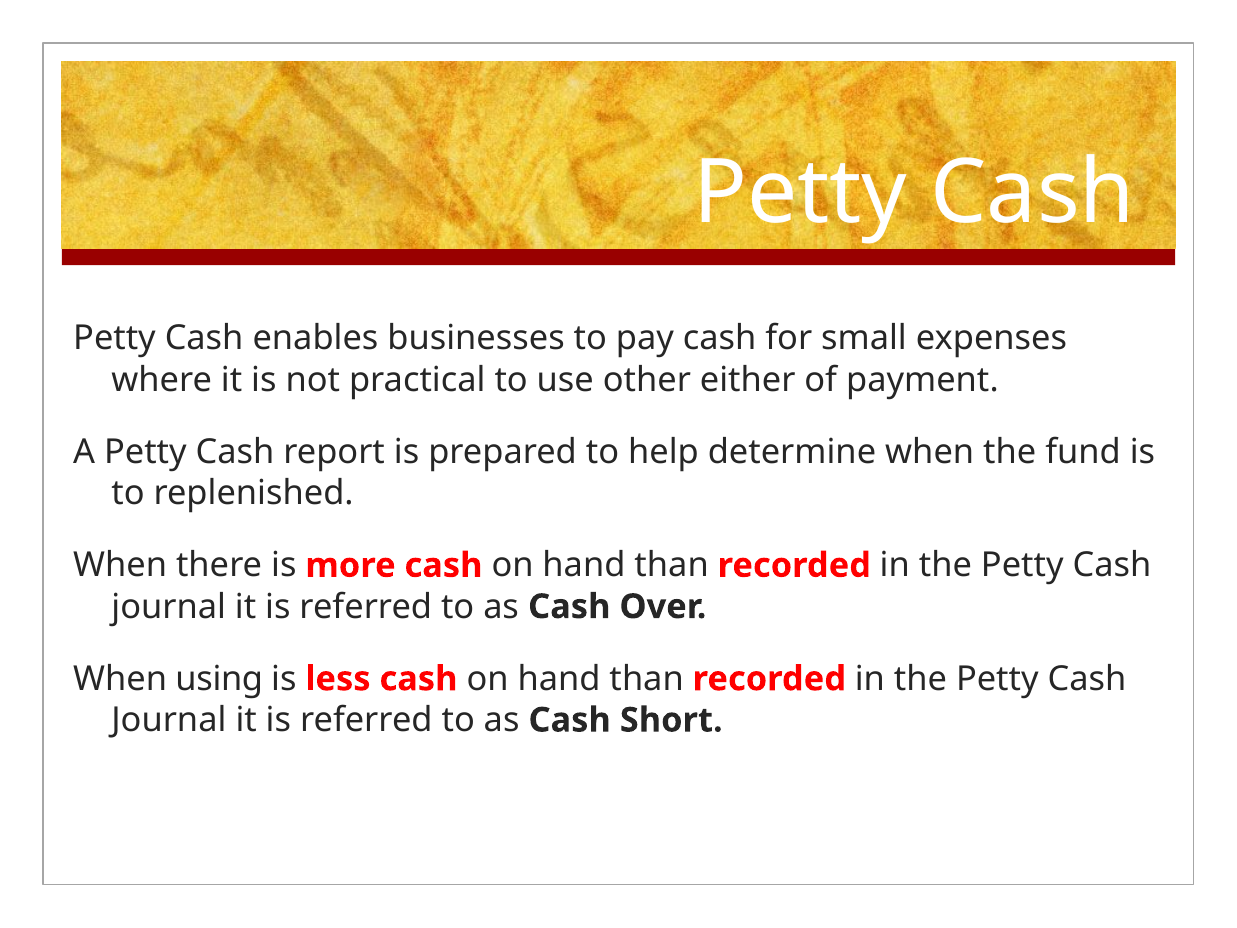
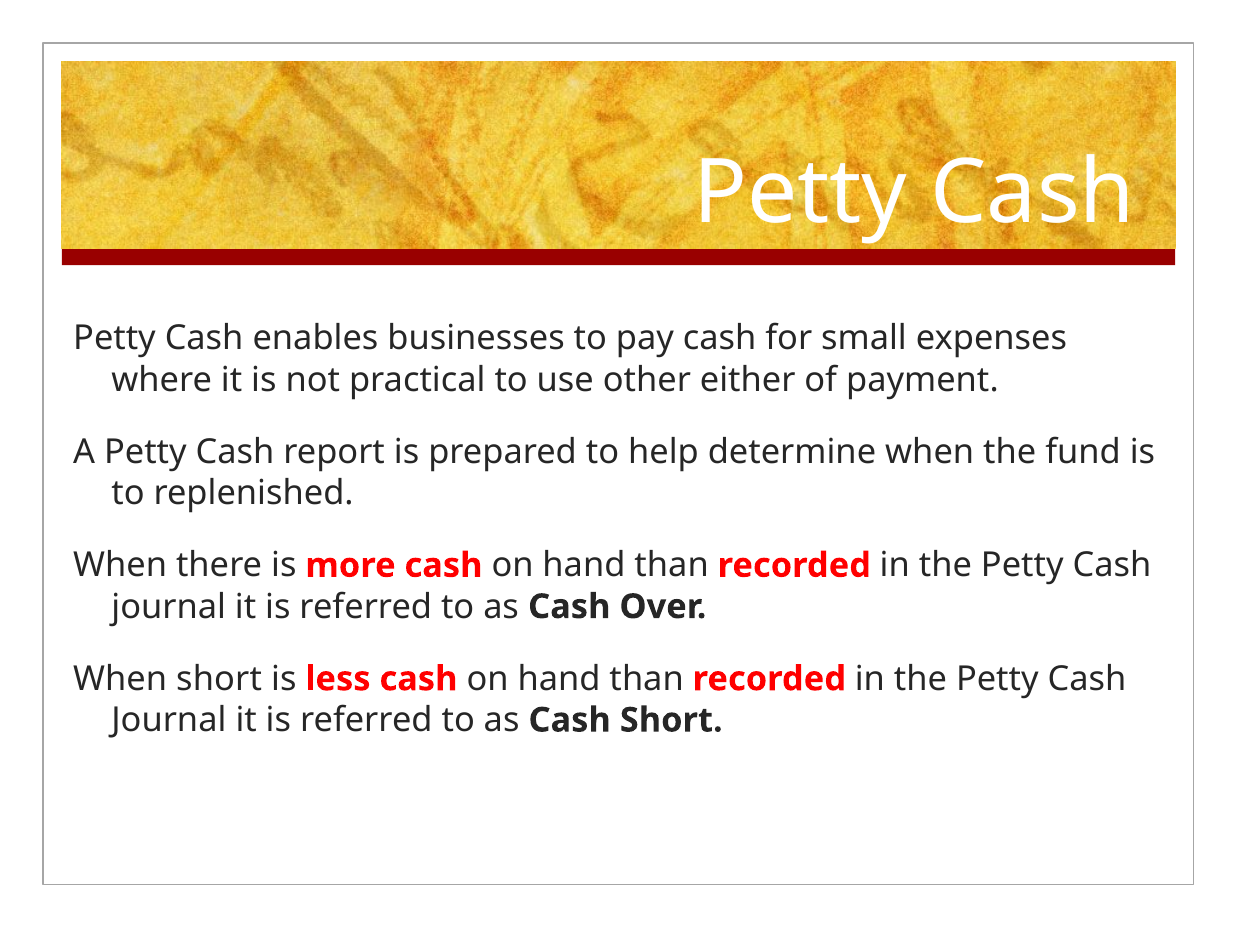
When using: using -> short (219, 679)
